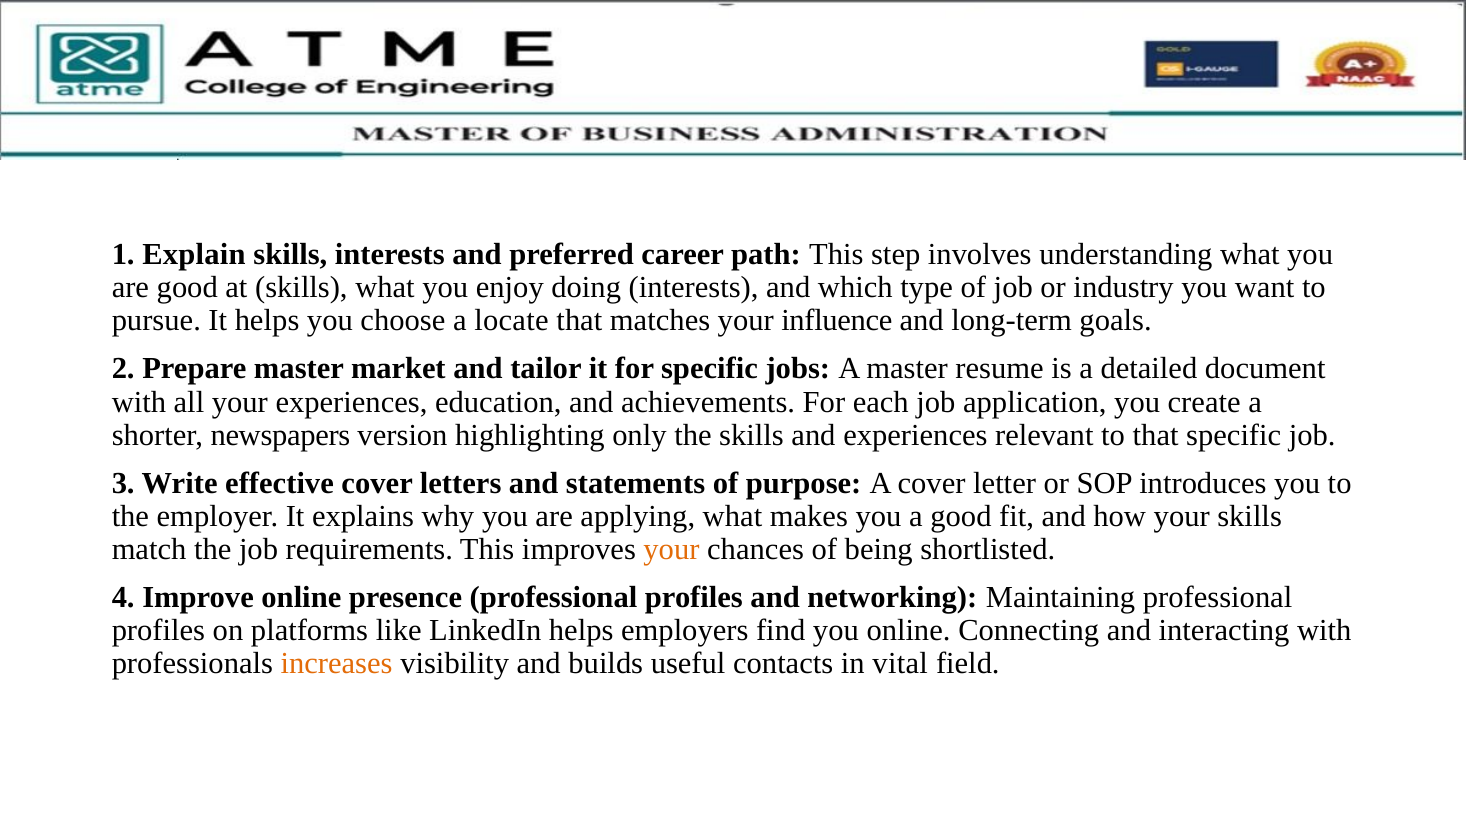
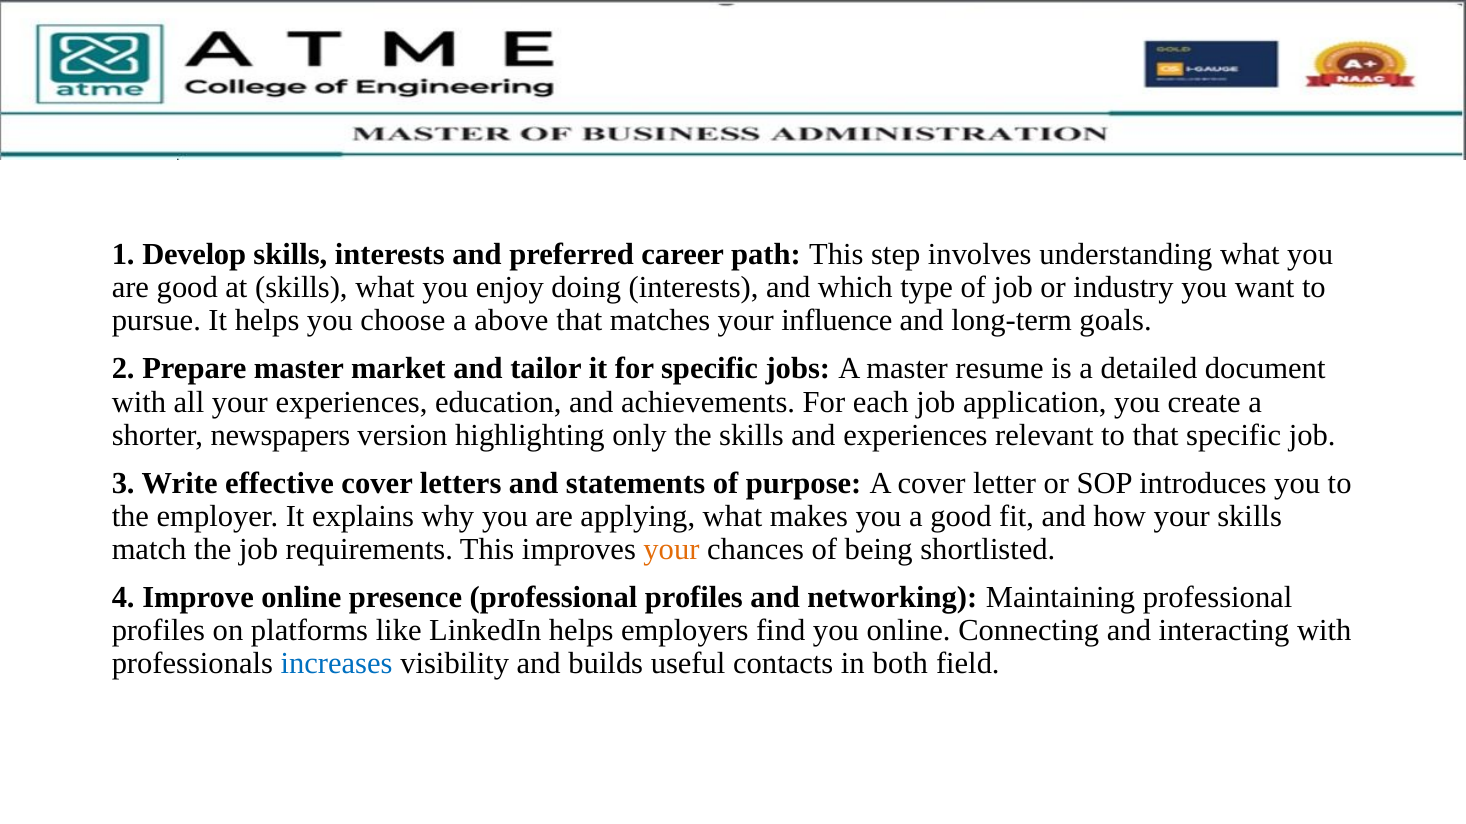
Explain: Explain -> Develop (194, 255)
locate: locate -> above (511, 321)
increases colour: orange -> blue (337, 664)
vital: vital -> both (900, 664)
